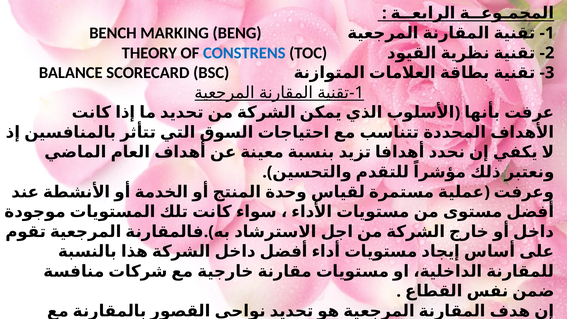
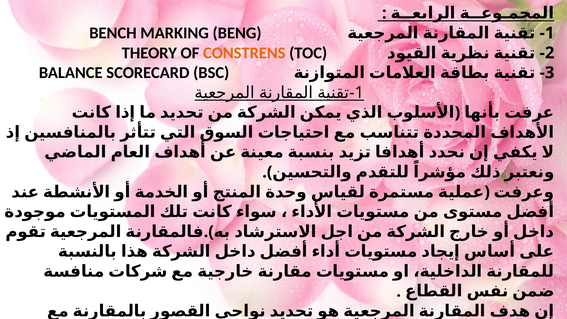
CONSTRENS colour: blue -> orange (244, 53)
